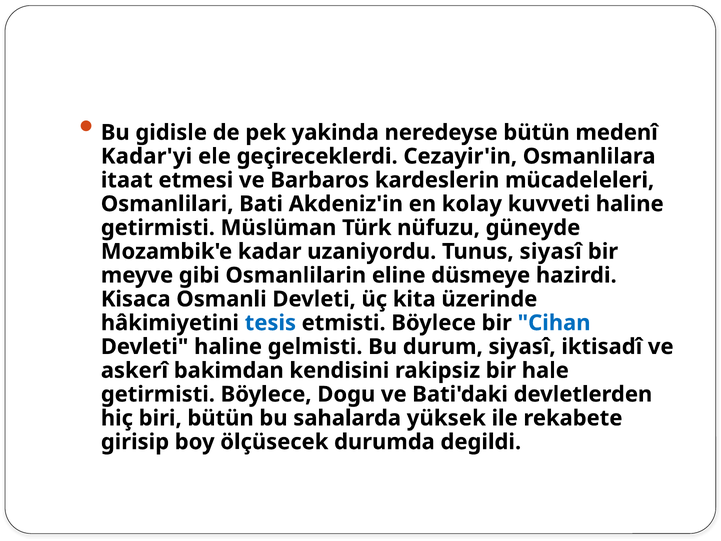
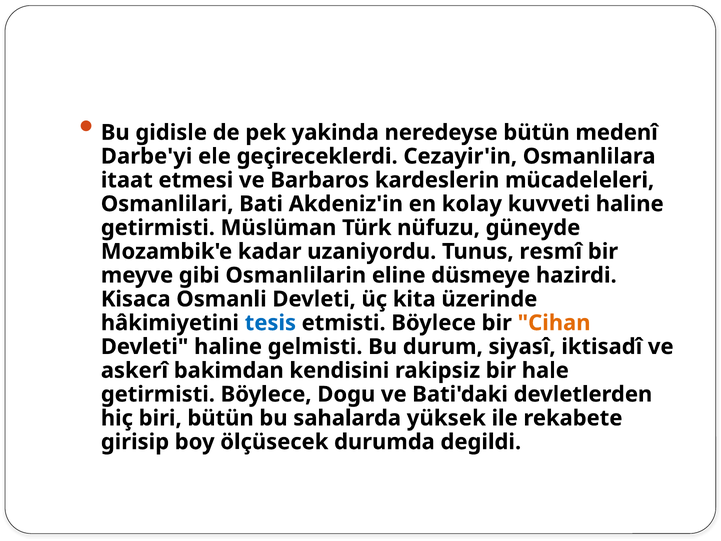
Kadar'yi: Kadar'yi -> Darbe'yi (147, 156)
Tunus siyasî: siyasî -> resmî (551, 251)
Cihan colour: blue -> orange (554, 323)
